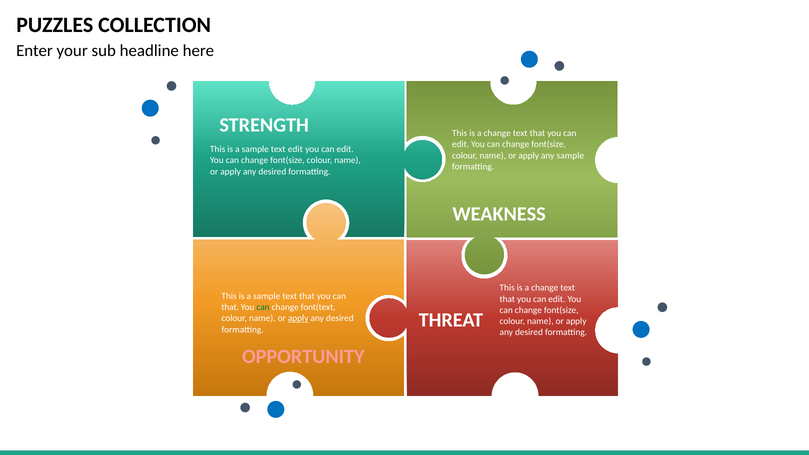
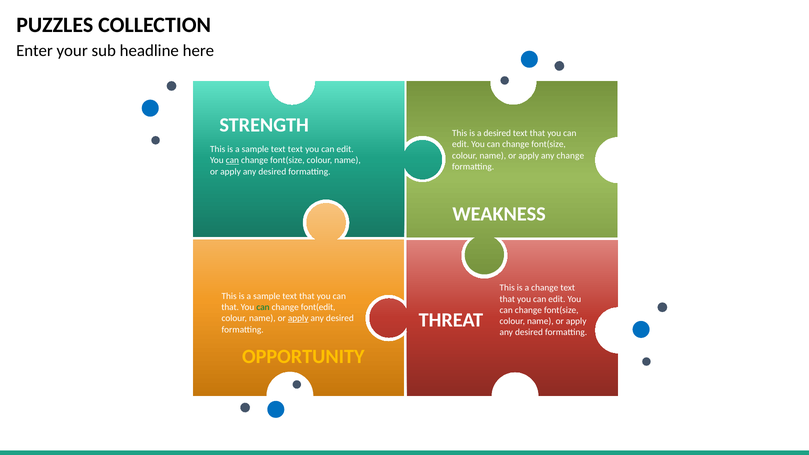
change: change -> desired (497, 133)
text edit: edit -> text (295, 149)
any sample: sample -> change (570, 155)
can underline: none -> present (232, 160)
font(text: font(text -> font(edit (318, 307)
OPPORTUNITY colour: pink -> yellow (303, 357)
